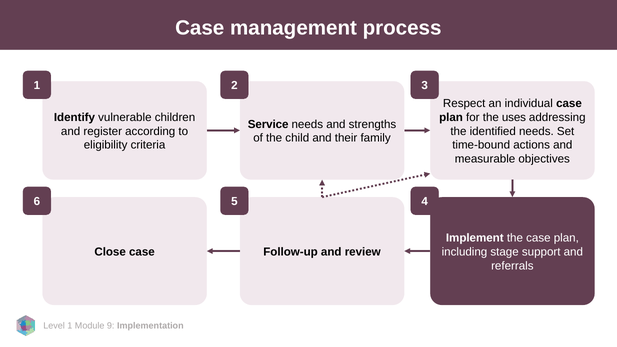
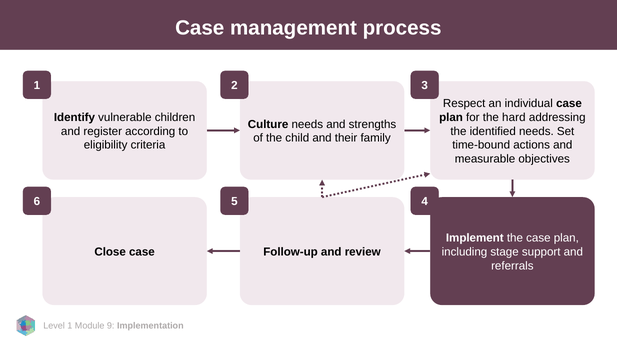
uses: uses -> hard (514, 117)
Service: Service -> Culture (268, 124)
